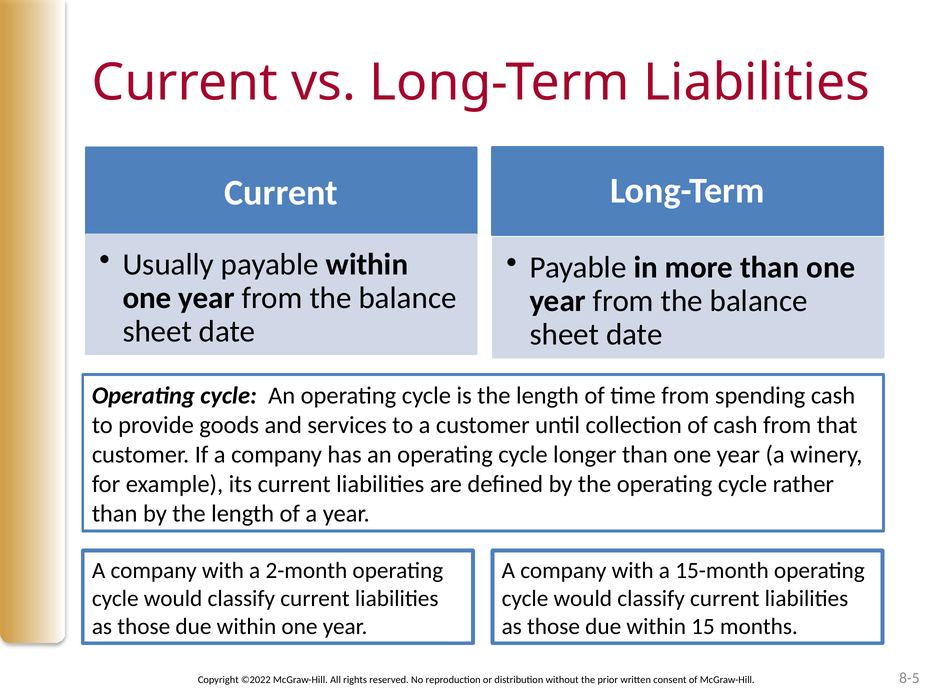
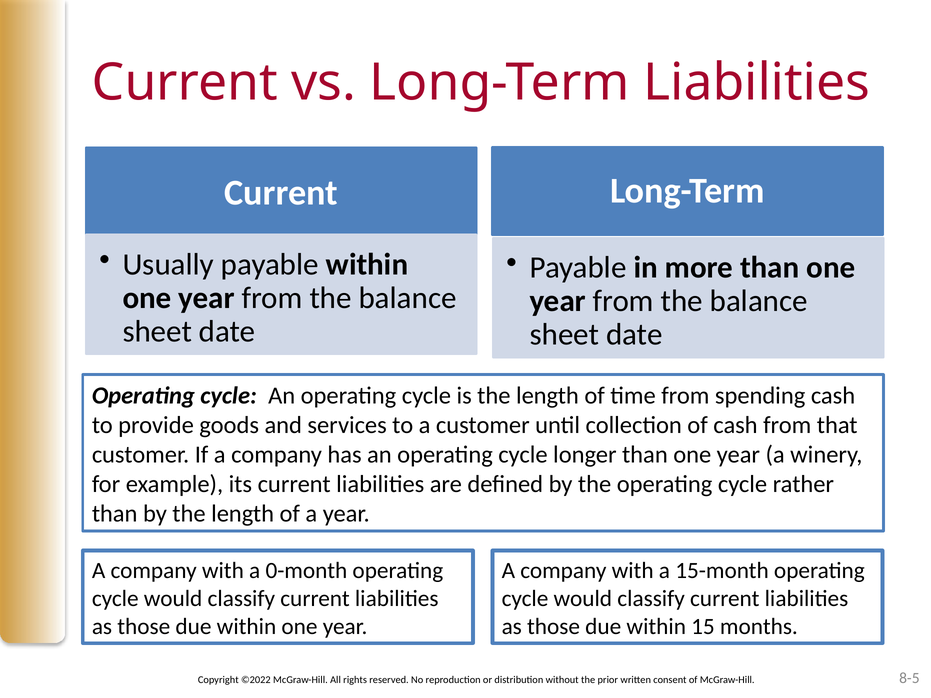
2-month: 2-month -> 0-month (306, 571)
